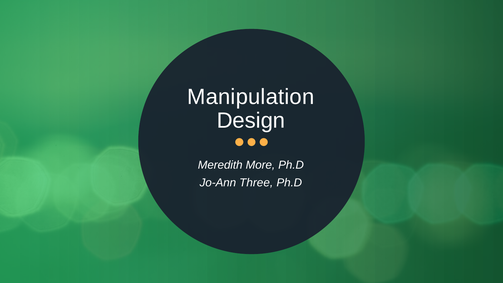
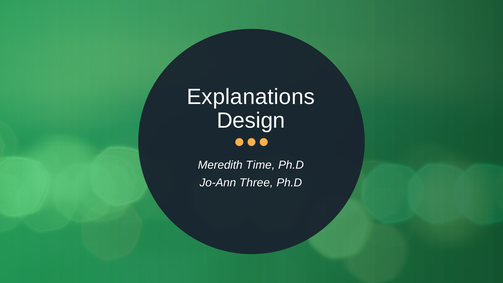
Manipulation: Manipulation -> Explanations (251, 97)
More: More -> Time (260, 165)
